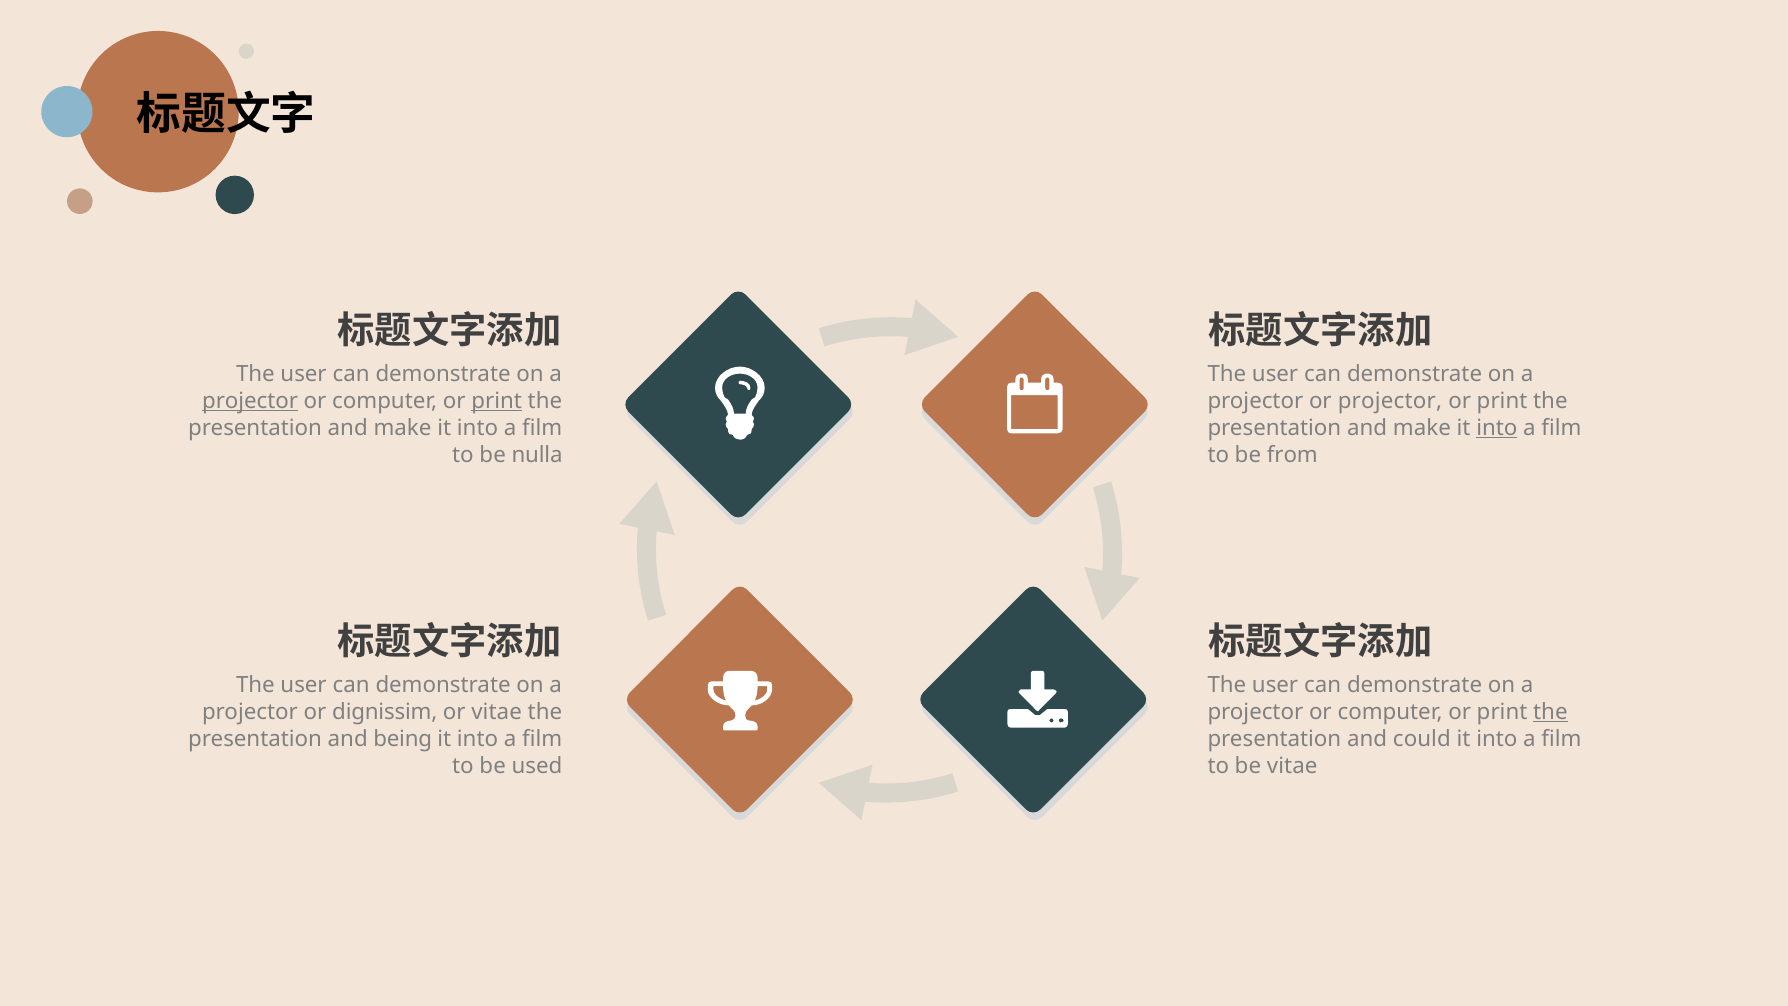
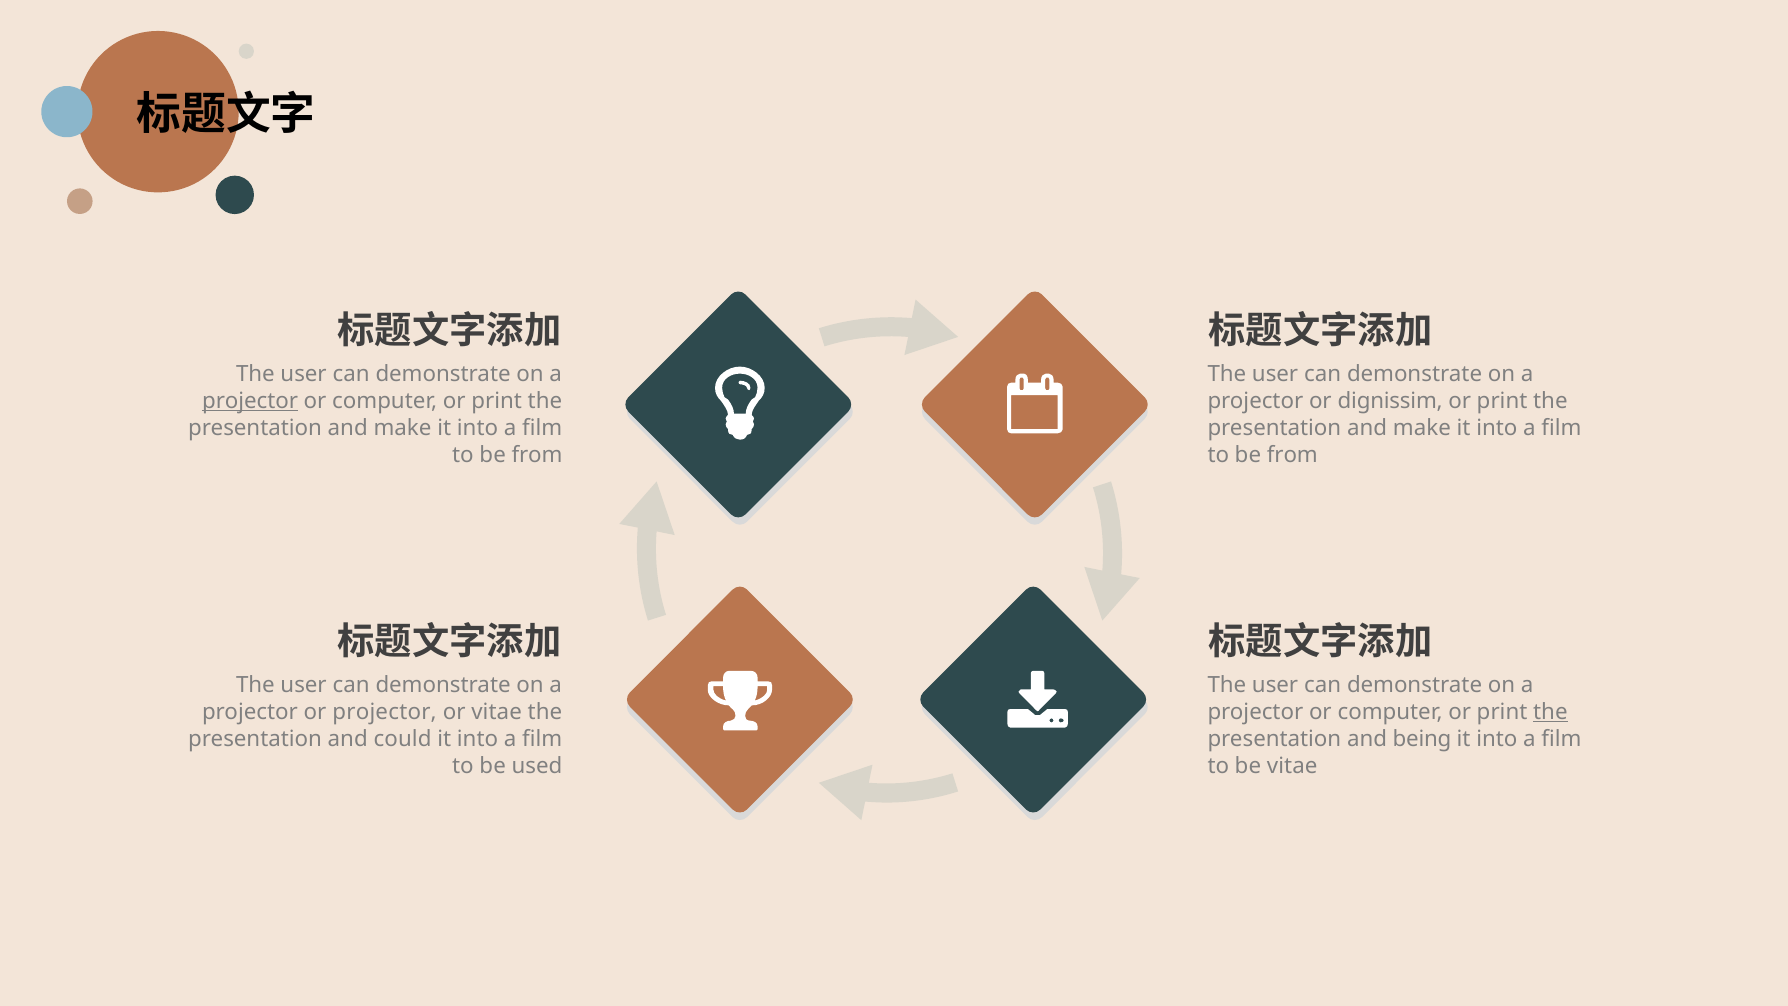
print underline: present -> none (497, 401)
or projector: projector -> dignissim (1390, 401)
into underline: present -> none (1497, 428)
nulla: nulla -> from (537, 455)
or dignissim: dignissim -> projector (385, 712)
being: being -> could (403, 739)
could: could -> being (1422, 739)
